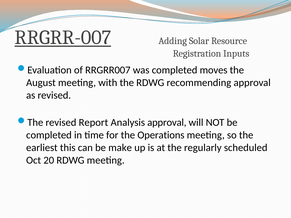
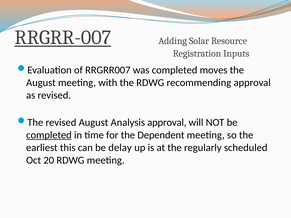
revised Report: Report -> August (93, 123)
completed underline: none -> present (49, 135)
Operations: Operations -> Dependent (161, 135)
make: make -> delay (120, 148)
